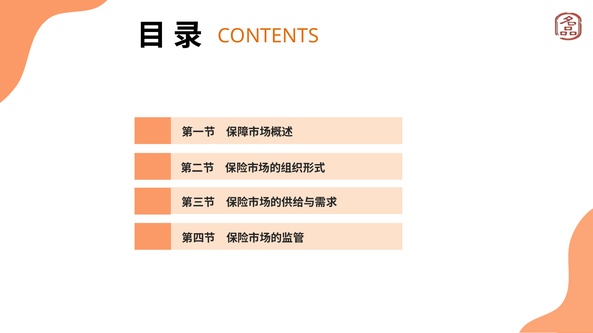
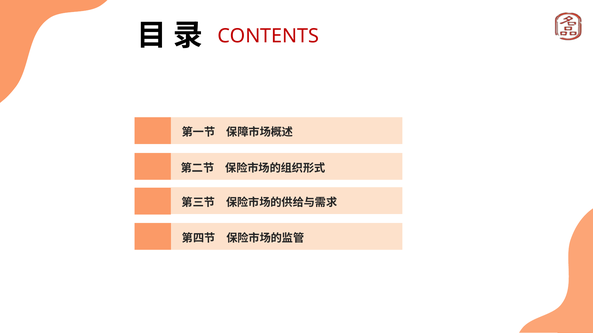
CONTENTS colour: orange -> red (268, 36)
